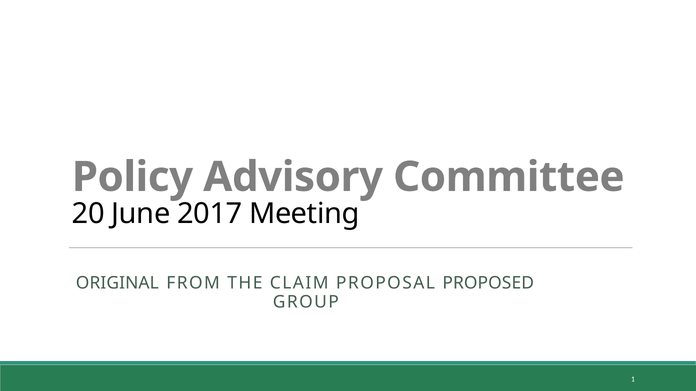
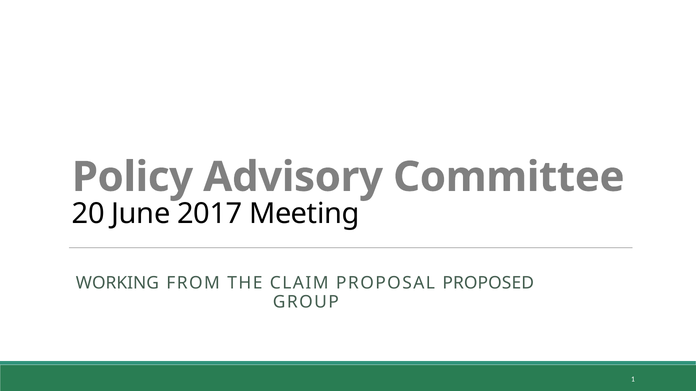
ORIGINAL: ORIGINAL -> WORKING (117, 283)
